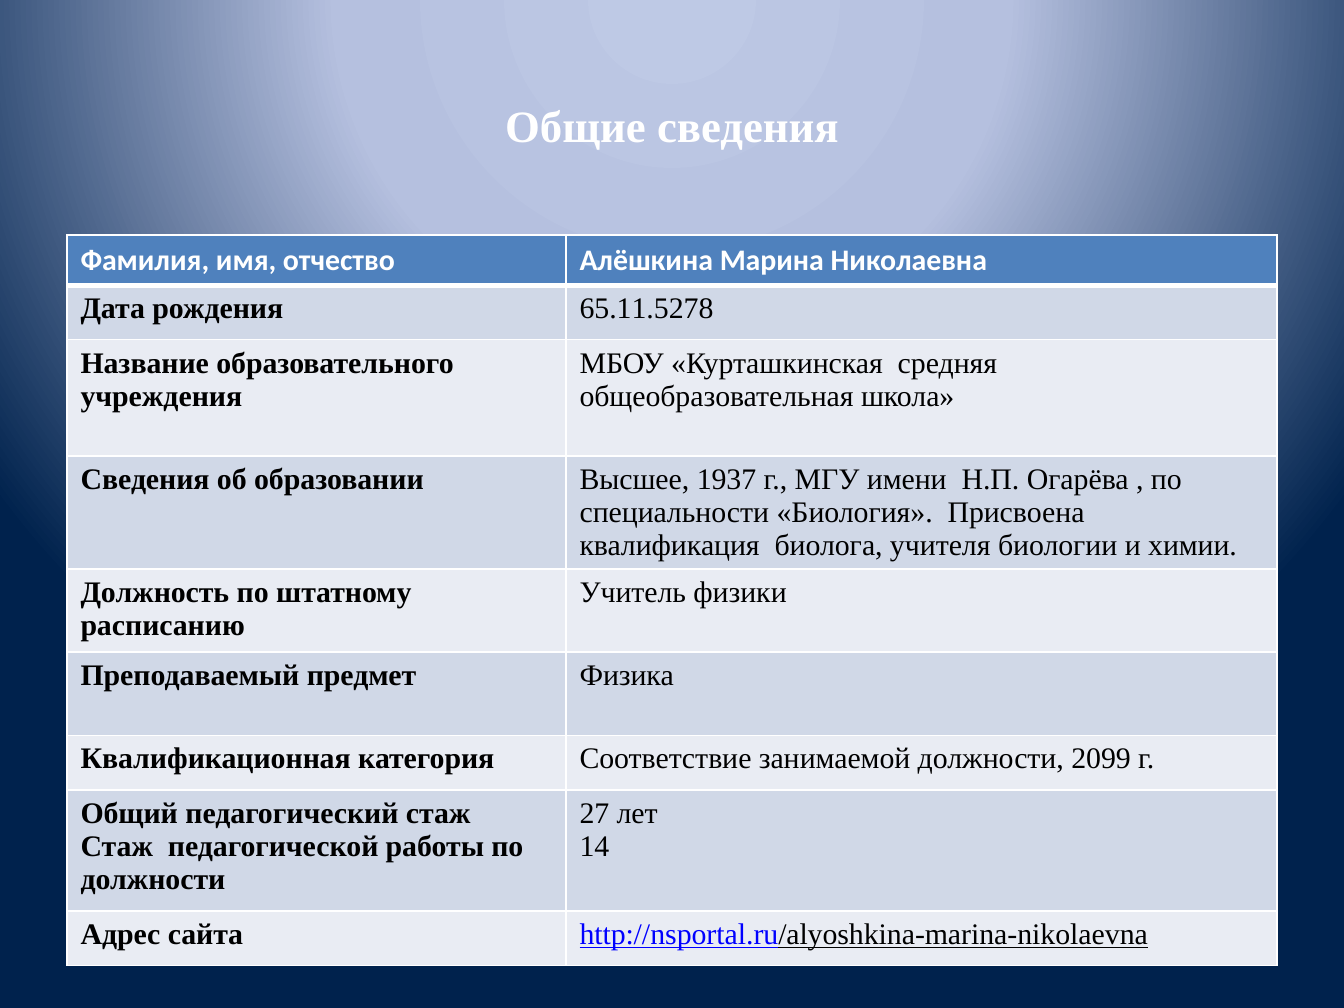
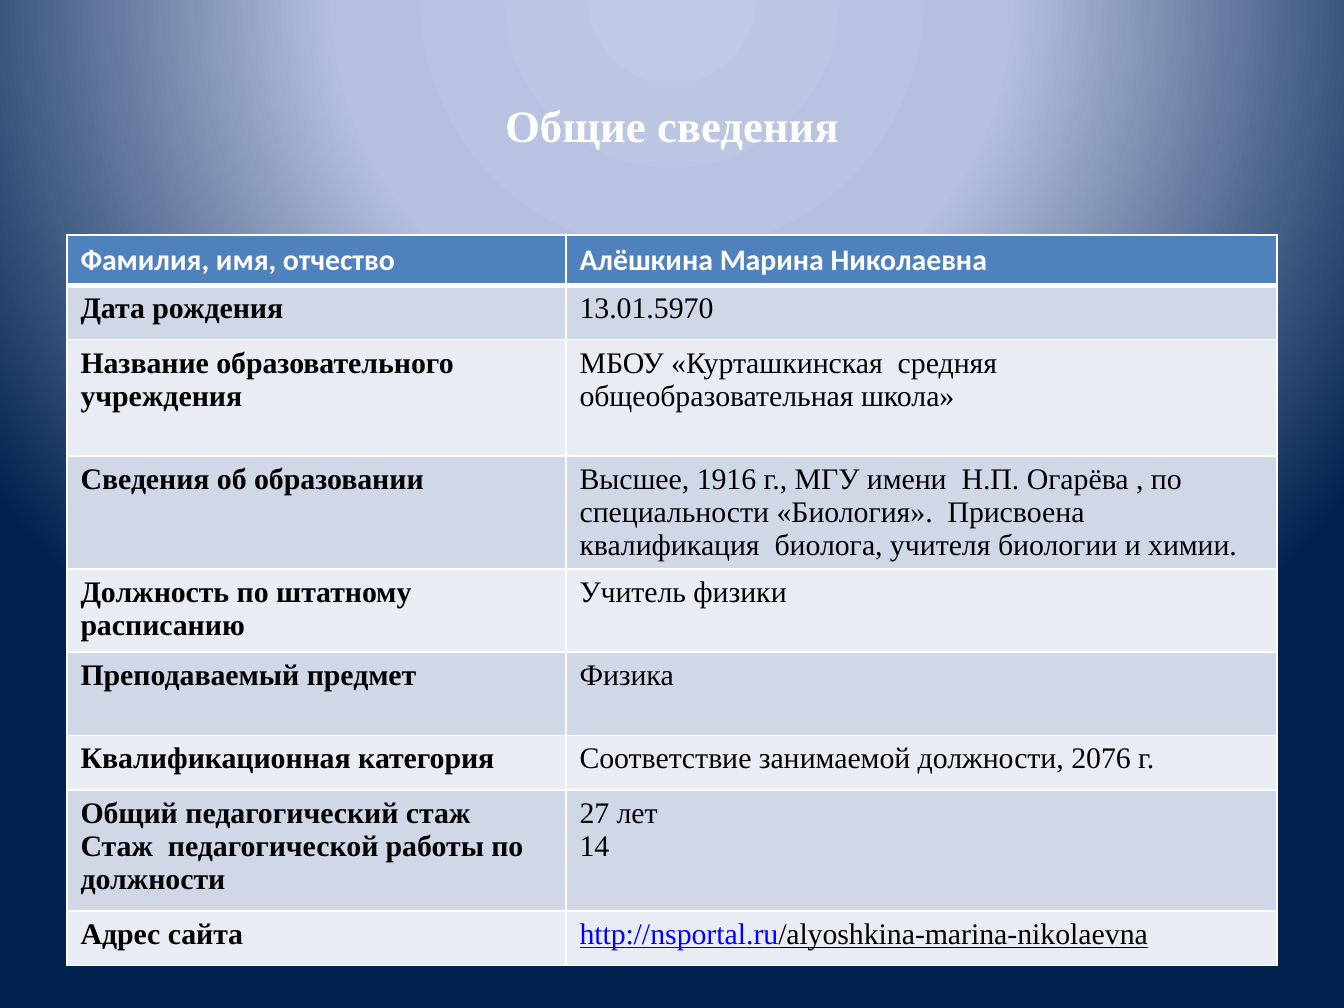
65.11.5278: 65.11.5278 -> 13.01.5970 (646, 309)
1937: 1937 -> 1916 (727, 480)
2099: 2099 -> 2076 (1101, 759)
